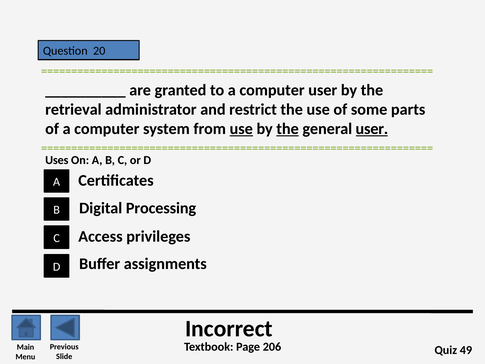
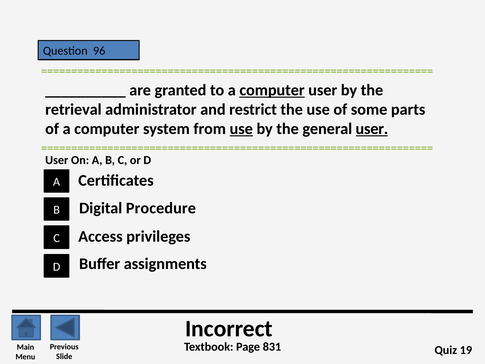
20: 20 -> 96 (99, 51)
computer underline: none -> present (272, 90)
the underline: present -> none (288, 129)
Uses: Uses -> User (57, 160)
Processing: Processing -> Procedure (161, 208)
206: 206 -> 831 (272, 347)
49: 49 -> 19 (466, 350)
